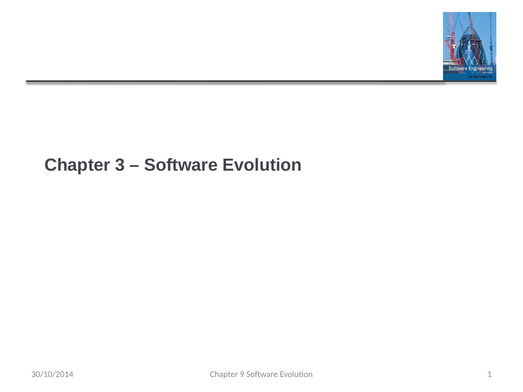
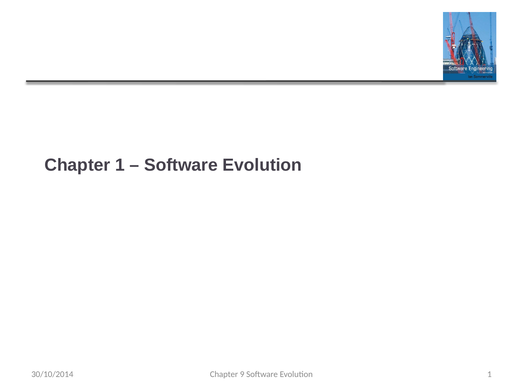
Chapter 3: 3 -> 1 (120, 165)
